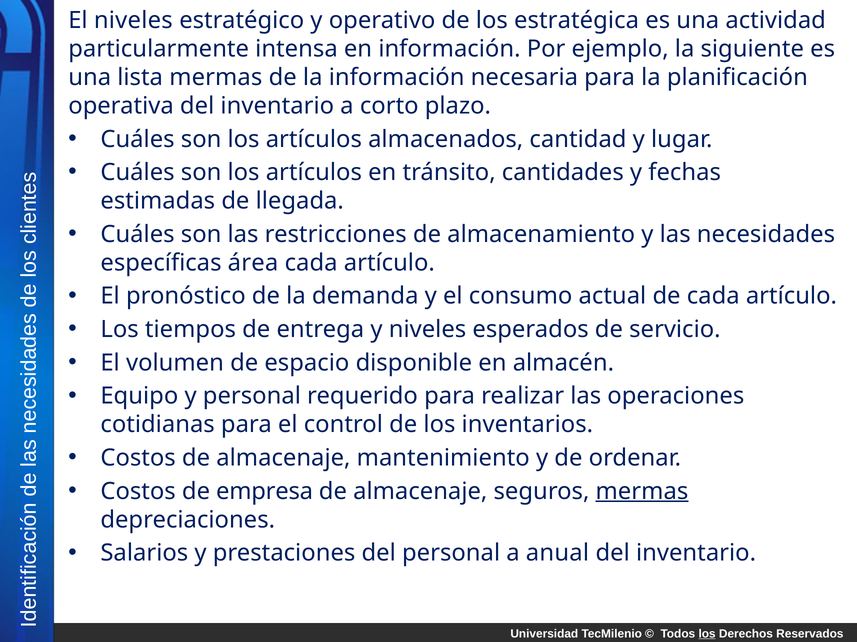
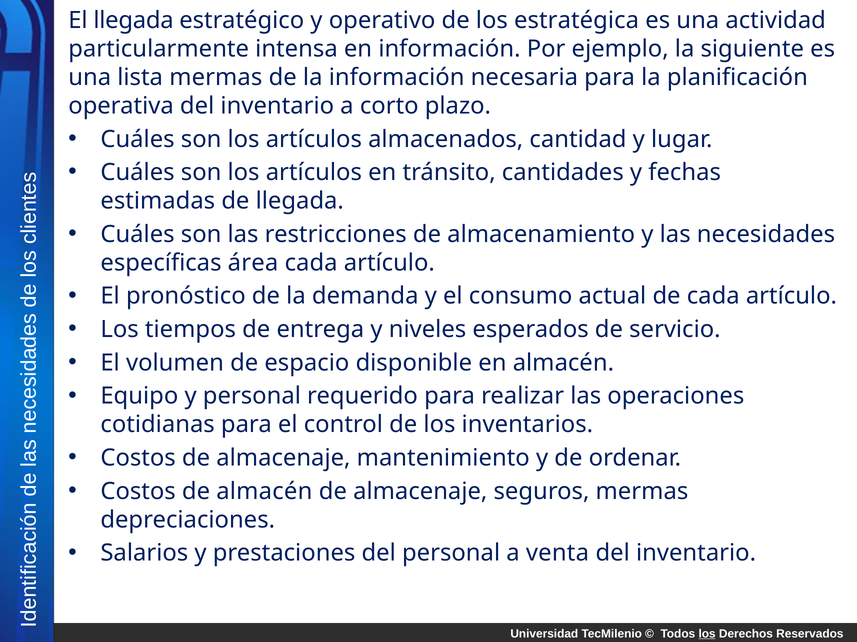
El niveles: niveles -> llegada (134, 20)
de empresa: empresa -> almacén (264, 492)
mermas underline: present -> none (642, 492)
anual: anual -> venta (557, 554)
